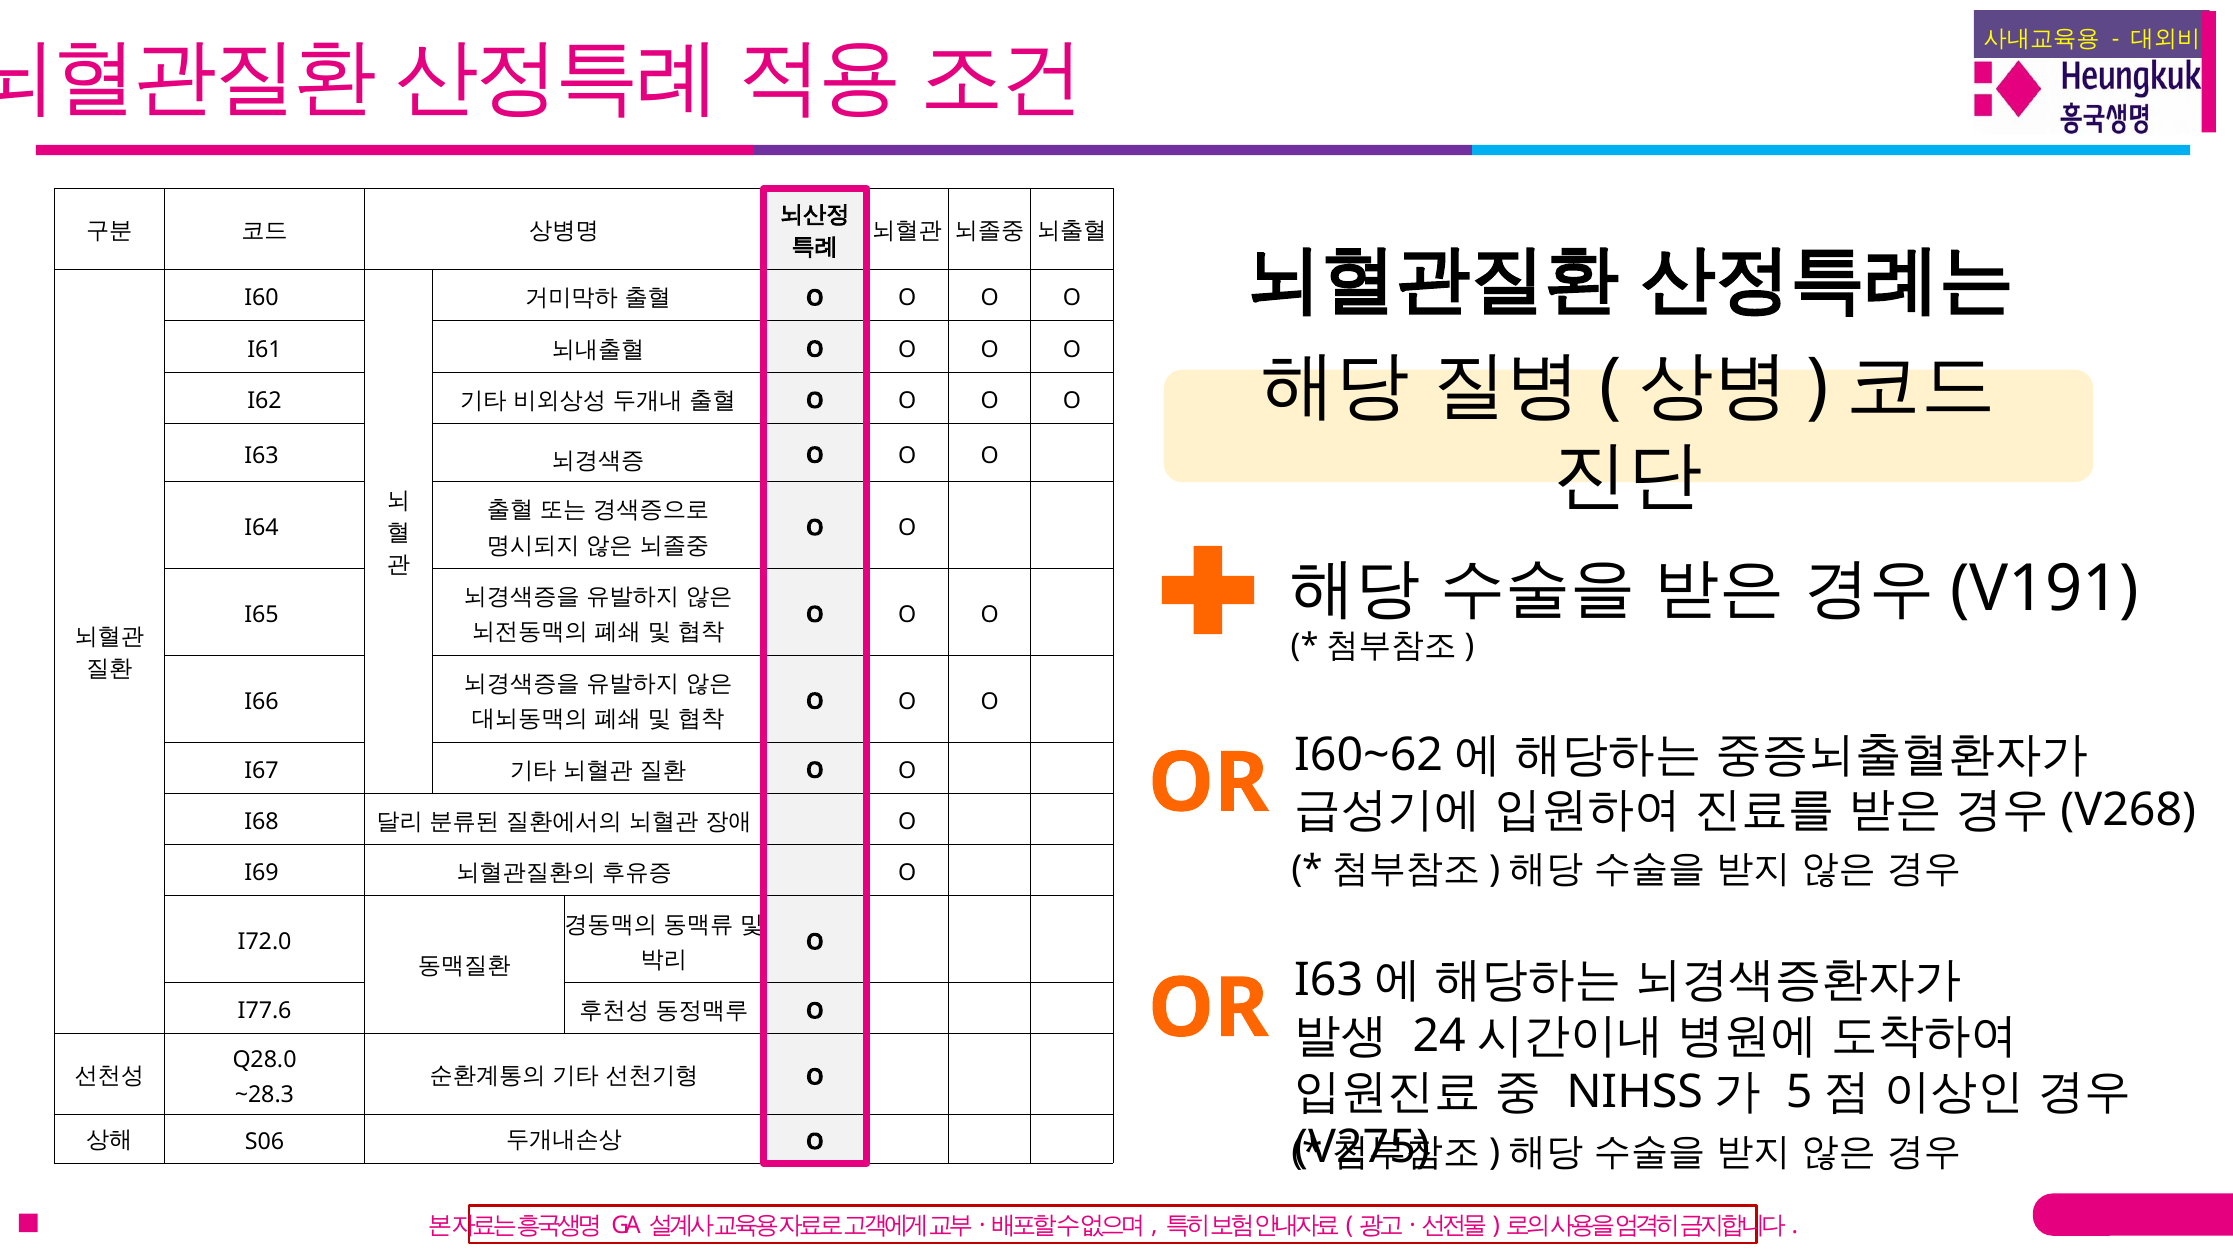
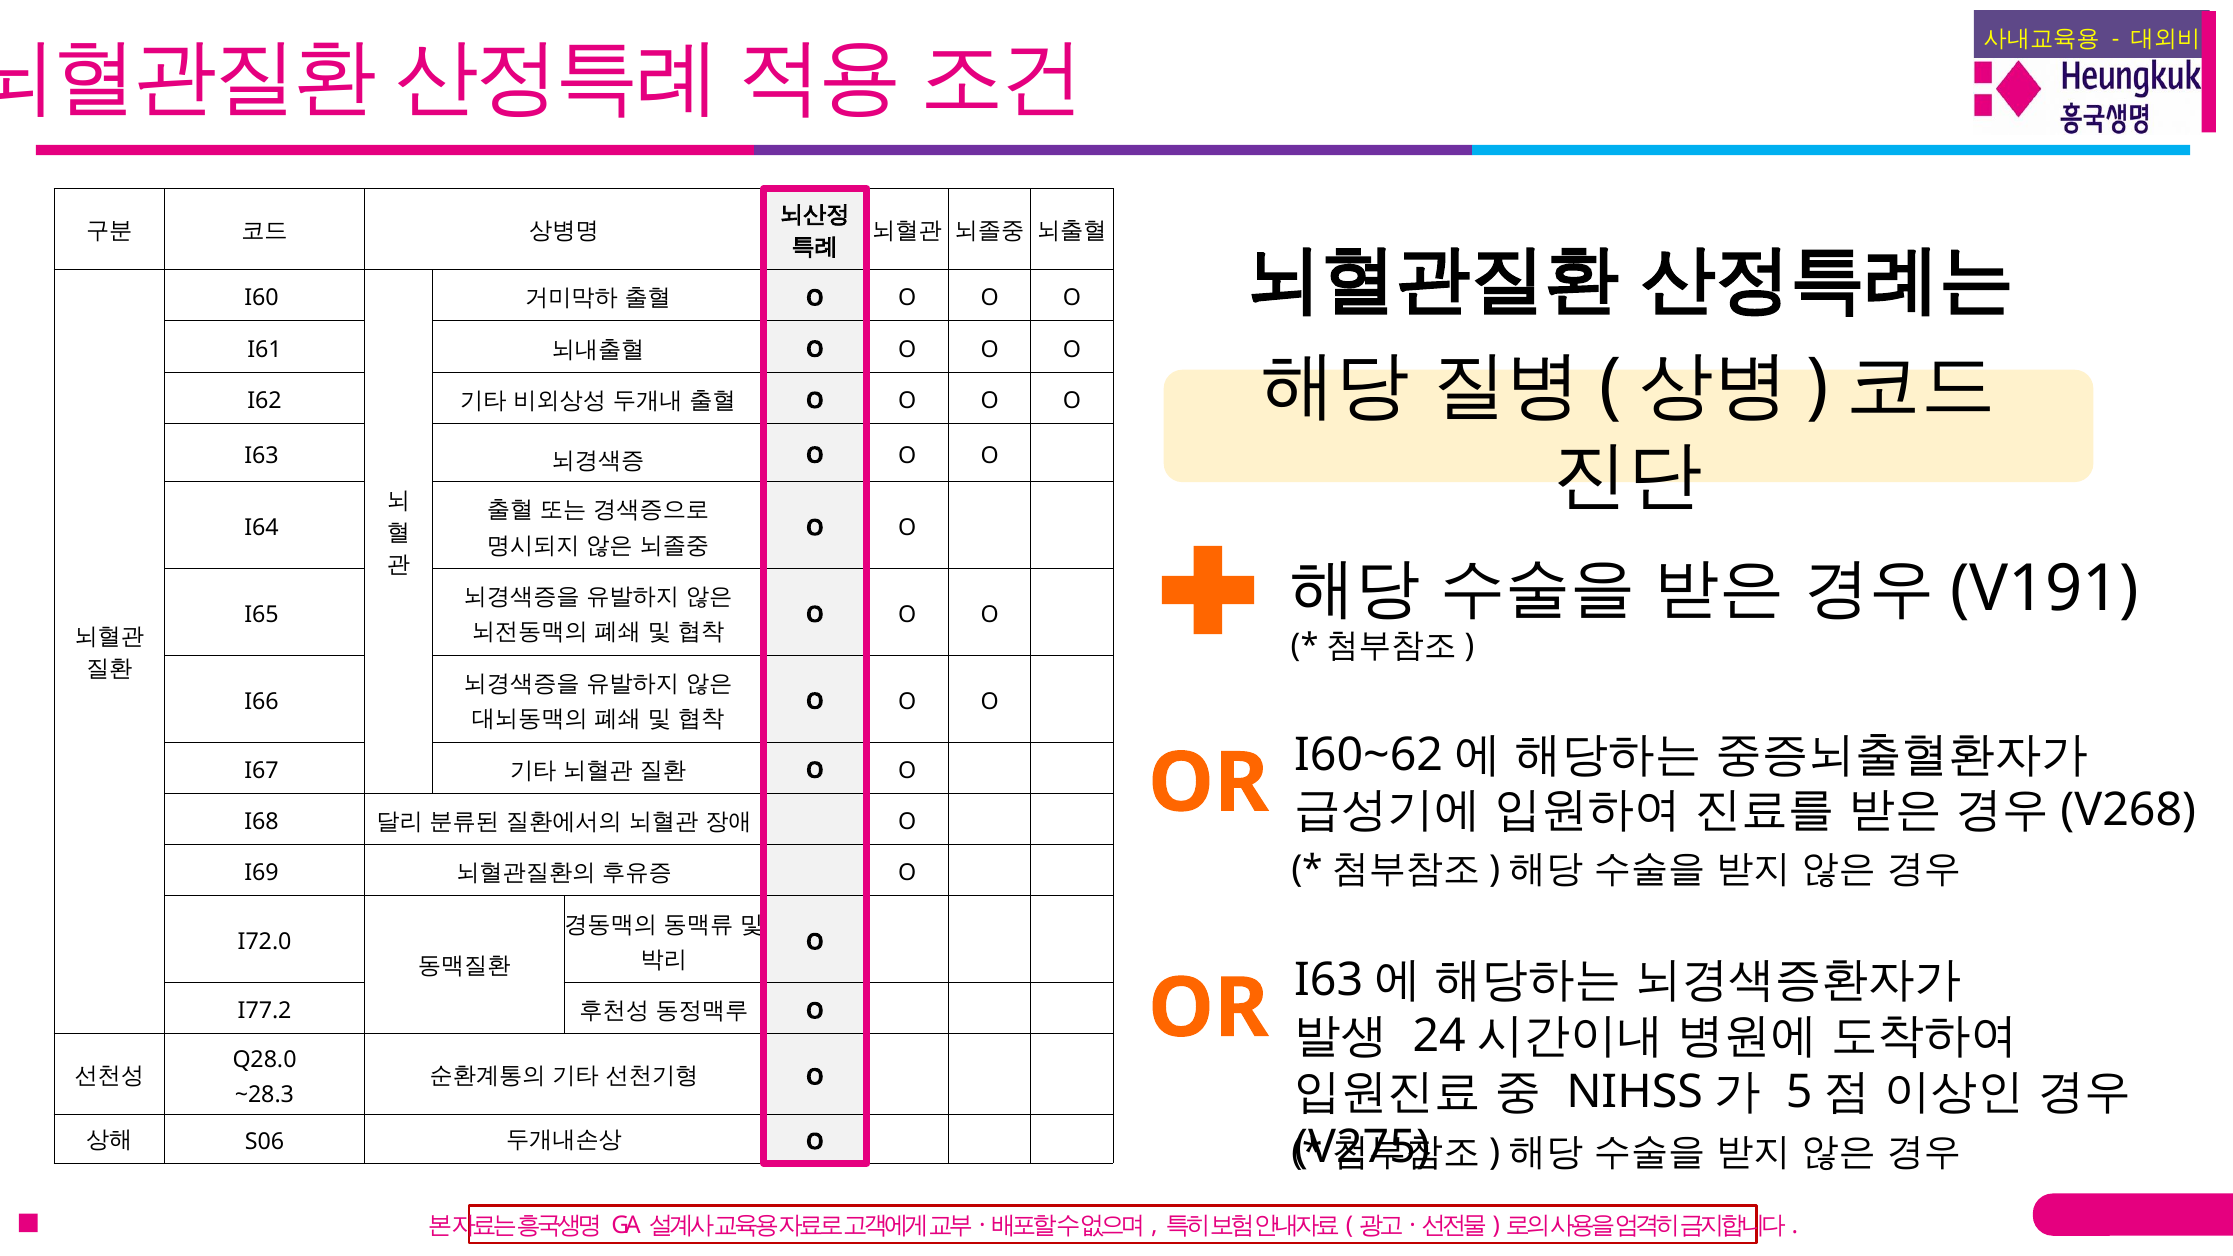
I77.6: I77.6 -> I77.2 (265, 1011)
